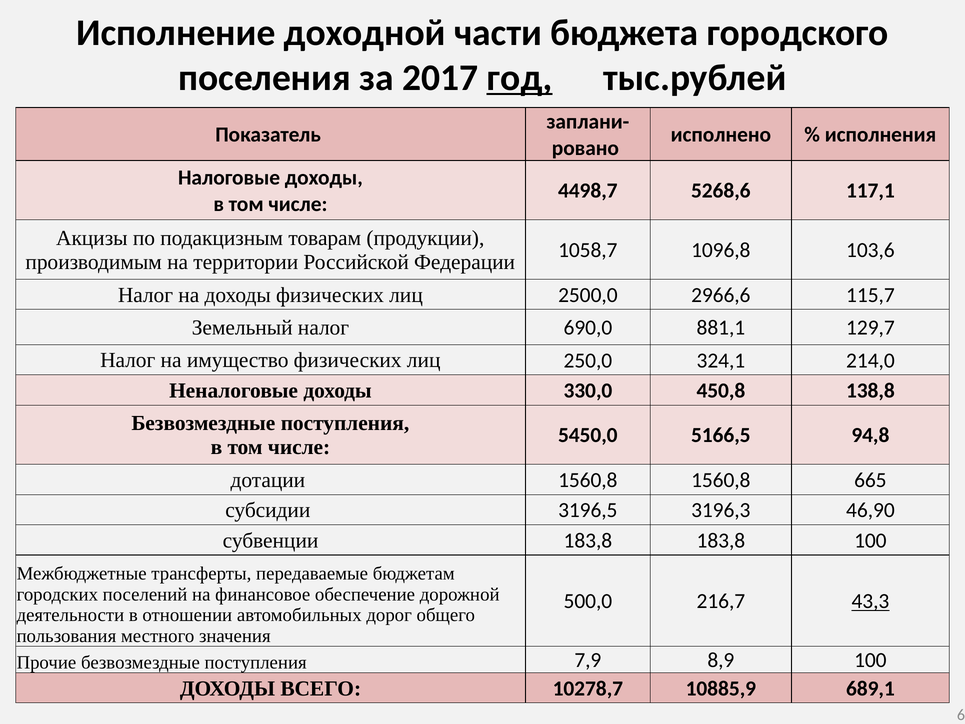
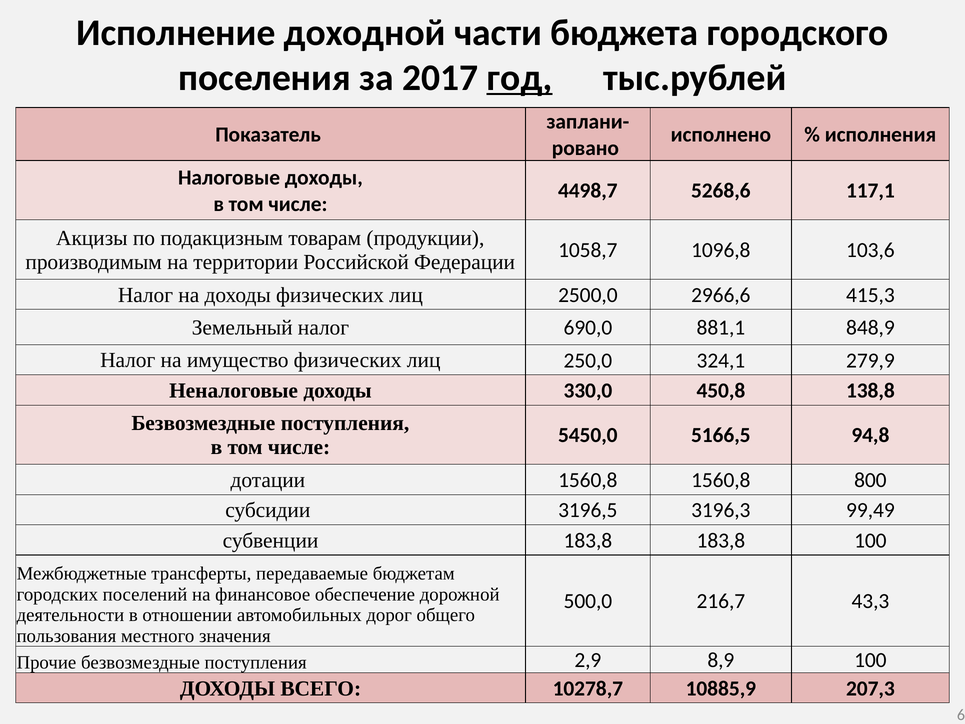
115,7: 115,7 -> 415,3 (870, 295)
129,7: 129,7 -> 848,9 (870, 328)
214,0: 214,0 -> 279,9 (870, 360)
665: 665 -> 800 (870, 480)
46,90: 46,90 -> 99,49 (870, 510)
43,3 underline: present -> none (870, 601)
7,9: 7,9 -> 2,9 (588, 660)
689,1: 689,1 -> 207,3 (870, 688)
